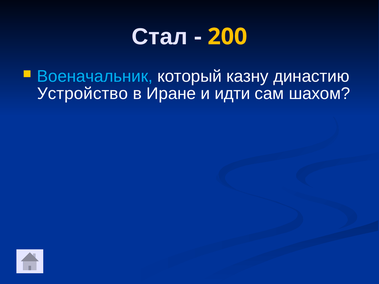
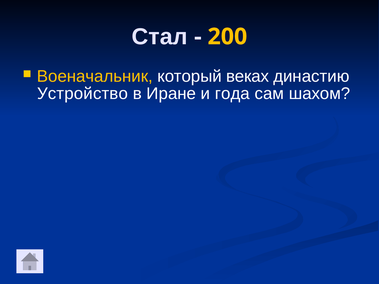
Военачальник colour: light blue -> yellow (95, 76)
казну: казну -> веках (248, 76)
идти: идти -> года (232, 94)
